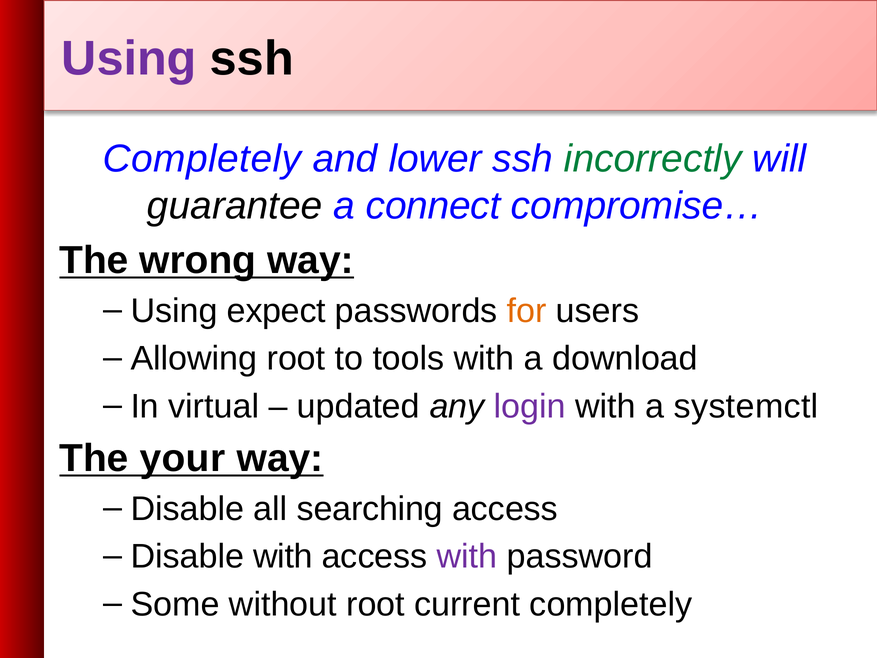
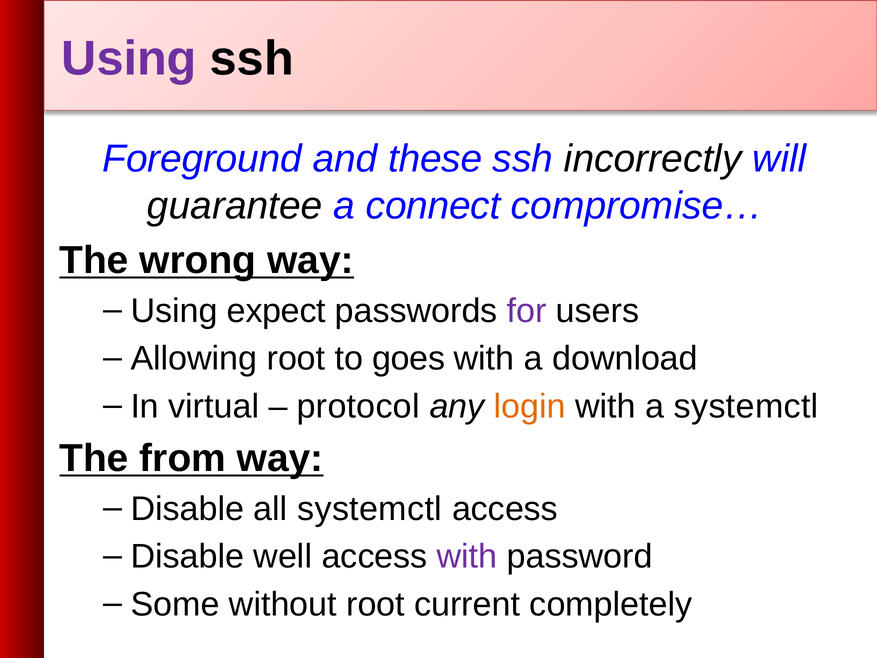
Completely: Completely -> Foreground (202, 159)
lower: lower -> these (435, 159)
incorrectly colour: green -> black (653, 159)
for colour: orange -> purple (527, 311)
tools: tools -> goes (409, 359)
updated: updated -> protocol (358, 406)
login colour: purple -> orange (530, 406)
your: your -> from (183, 458)
all searching: searching -> systemctl (370, 509)
Disable with: with -> well (283, 556)
